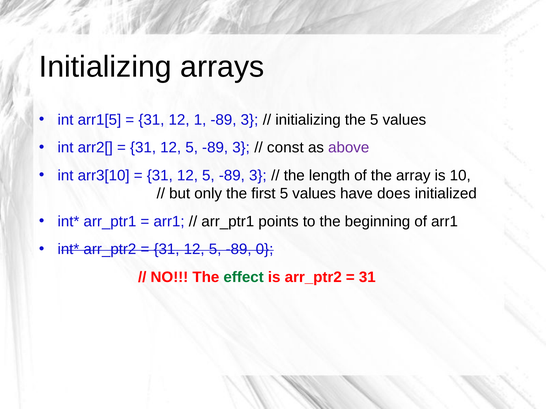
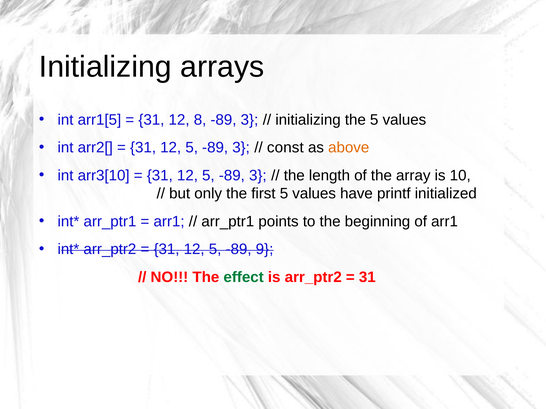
1: 1 -> 8 (200, 120)
above colour: purple -> orange (349, 148)
does: does -> printf (394, 194)
0: 0 -> 9 (265, 250)
